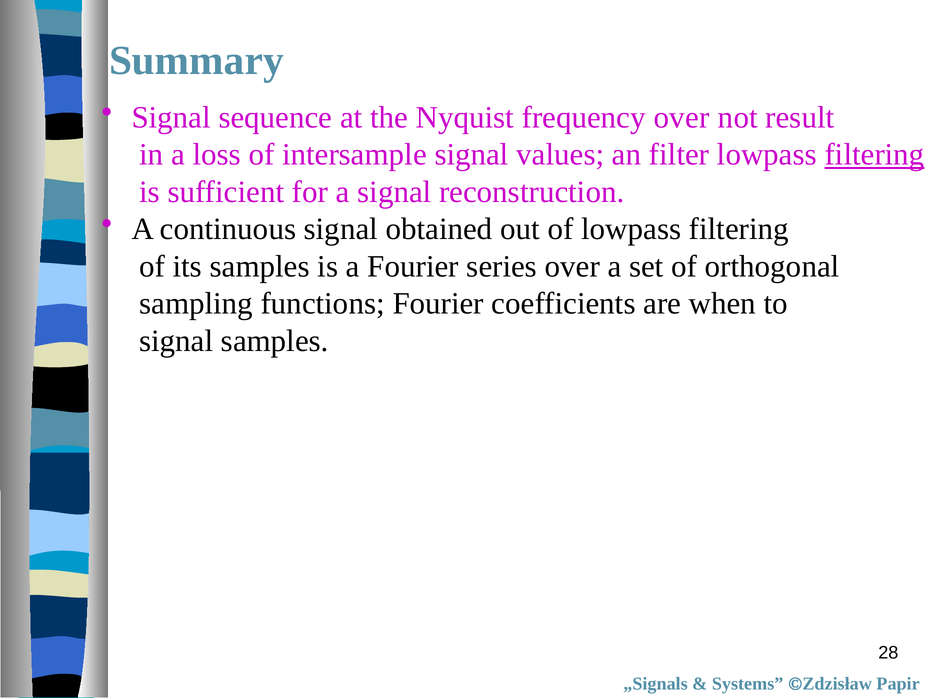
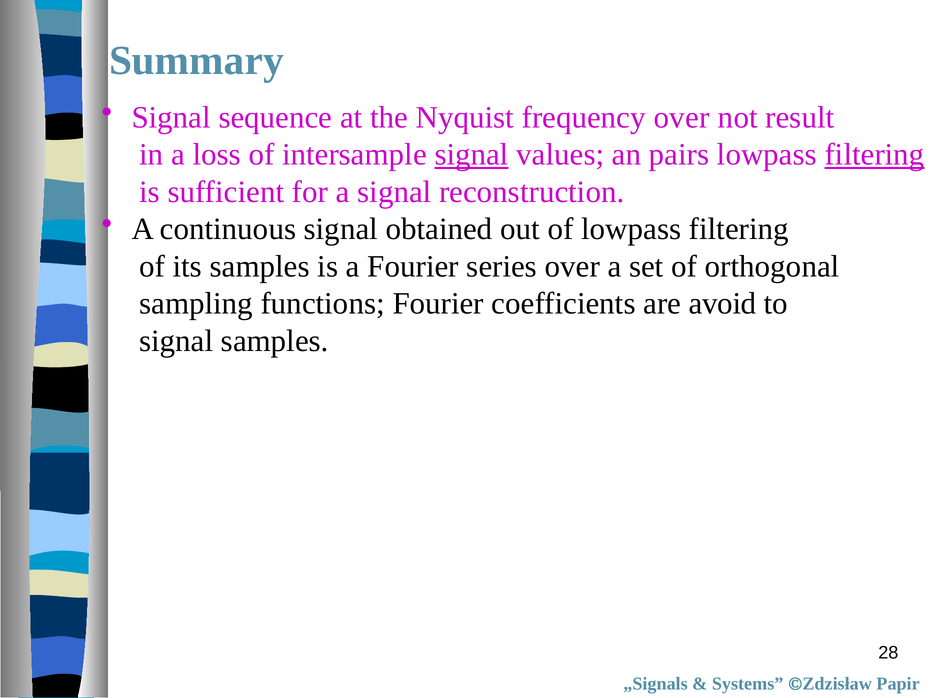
signal underline: none -> present (472, 155)
filter: filter -> pairs (679, 155)
when: when -> avoid (723, 304)
